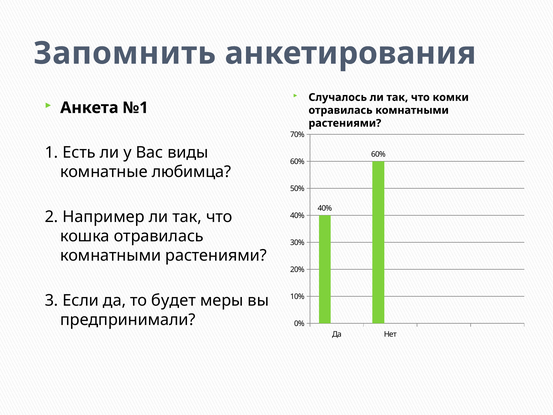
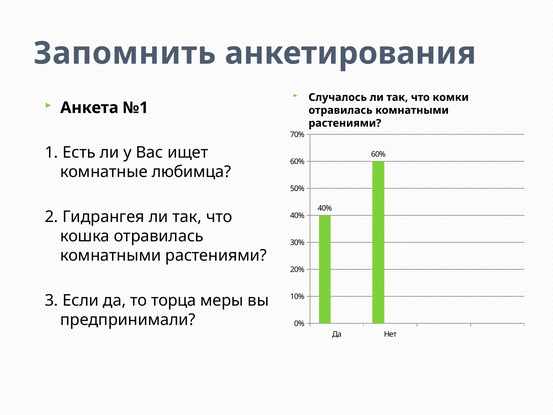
виды: виды -> ищет (188, 153)
Например: Например -> Гидрангея (104, 217)
будет: будет -> торца (174, 300)
